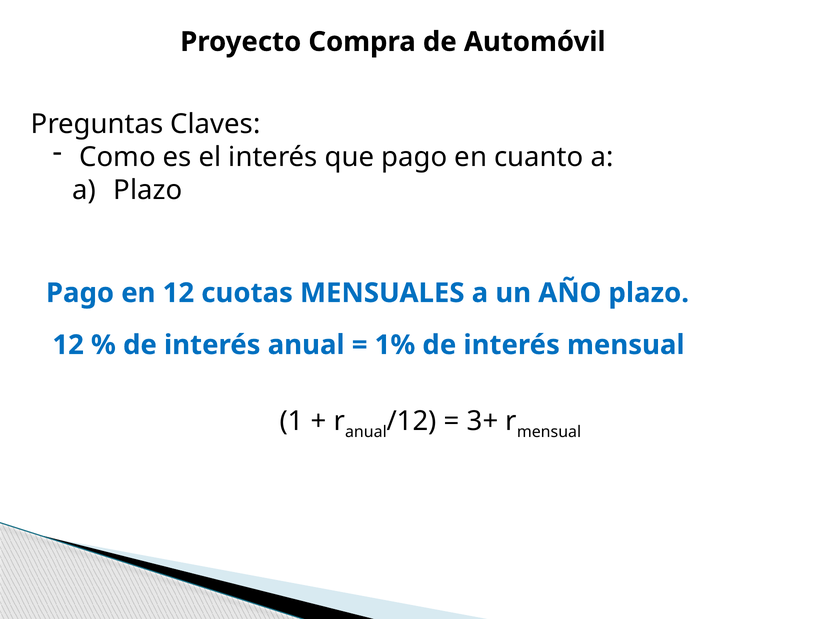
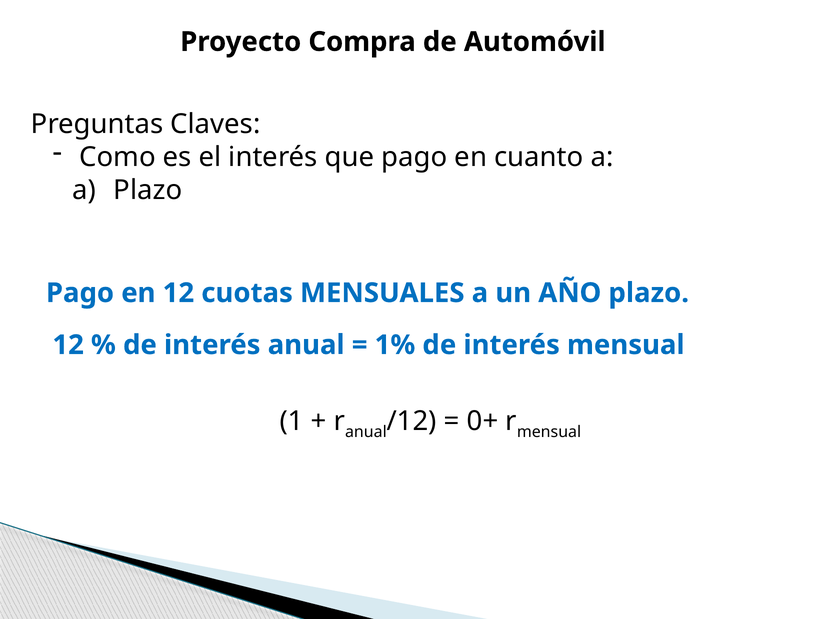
3+: 3+ -> 0+ (483, 421)
